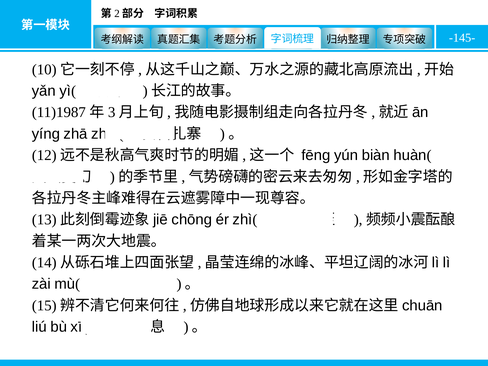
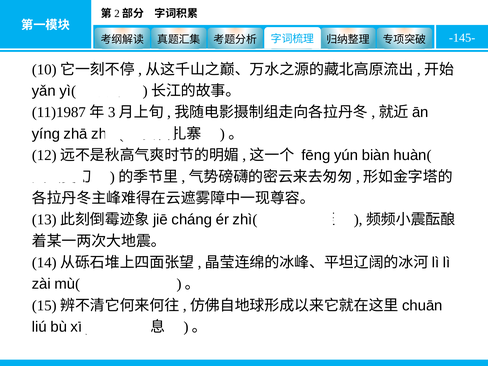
chōng: chōng -> cháng (192, 220)
